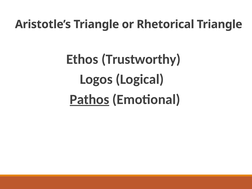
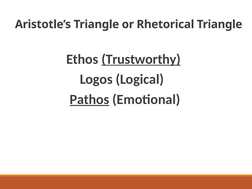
Trustworthy underline: none -> present (141, 59)
